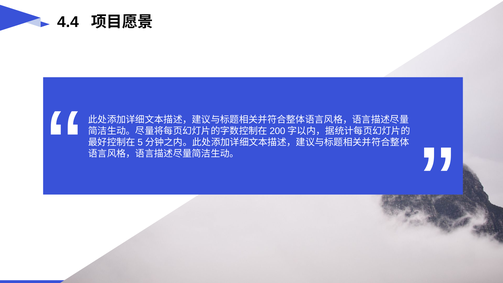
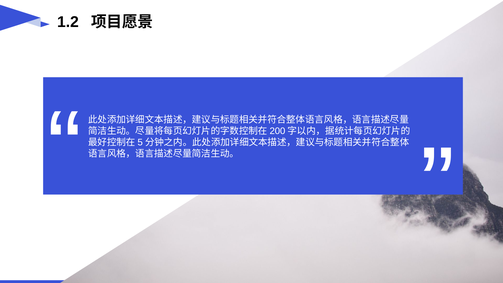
4.4: 4.4 -> 1.2 (68, 22)
